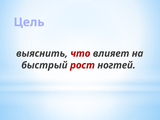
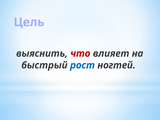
рост colour: red -> blue (82, 65)
